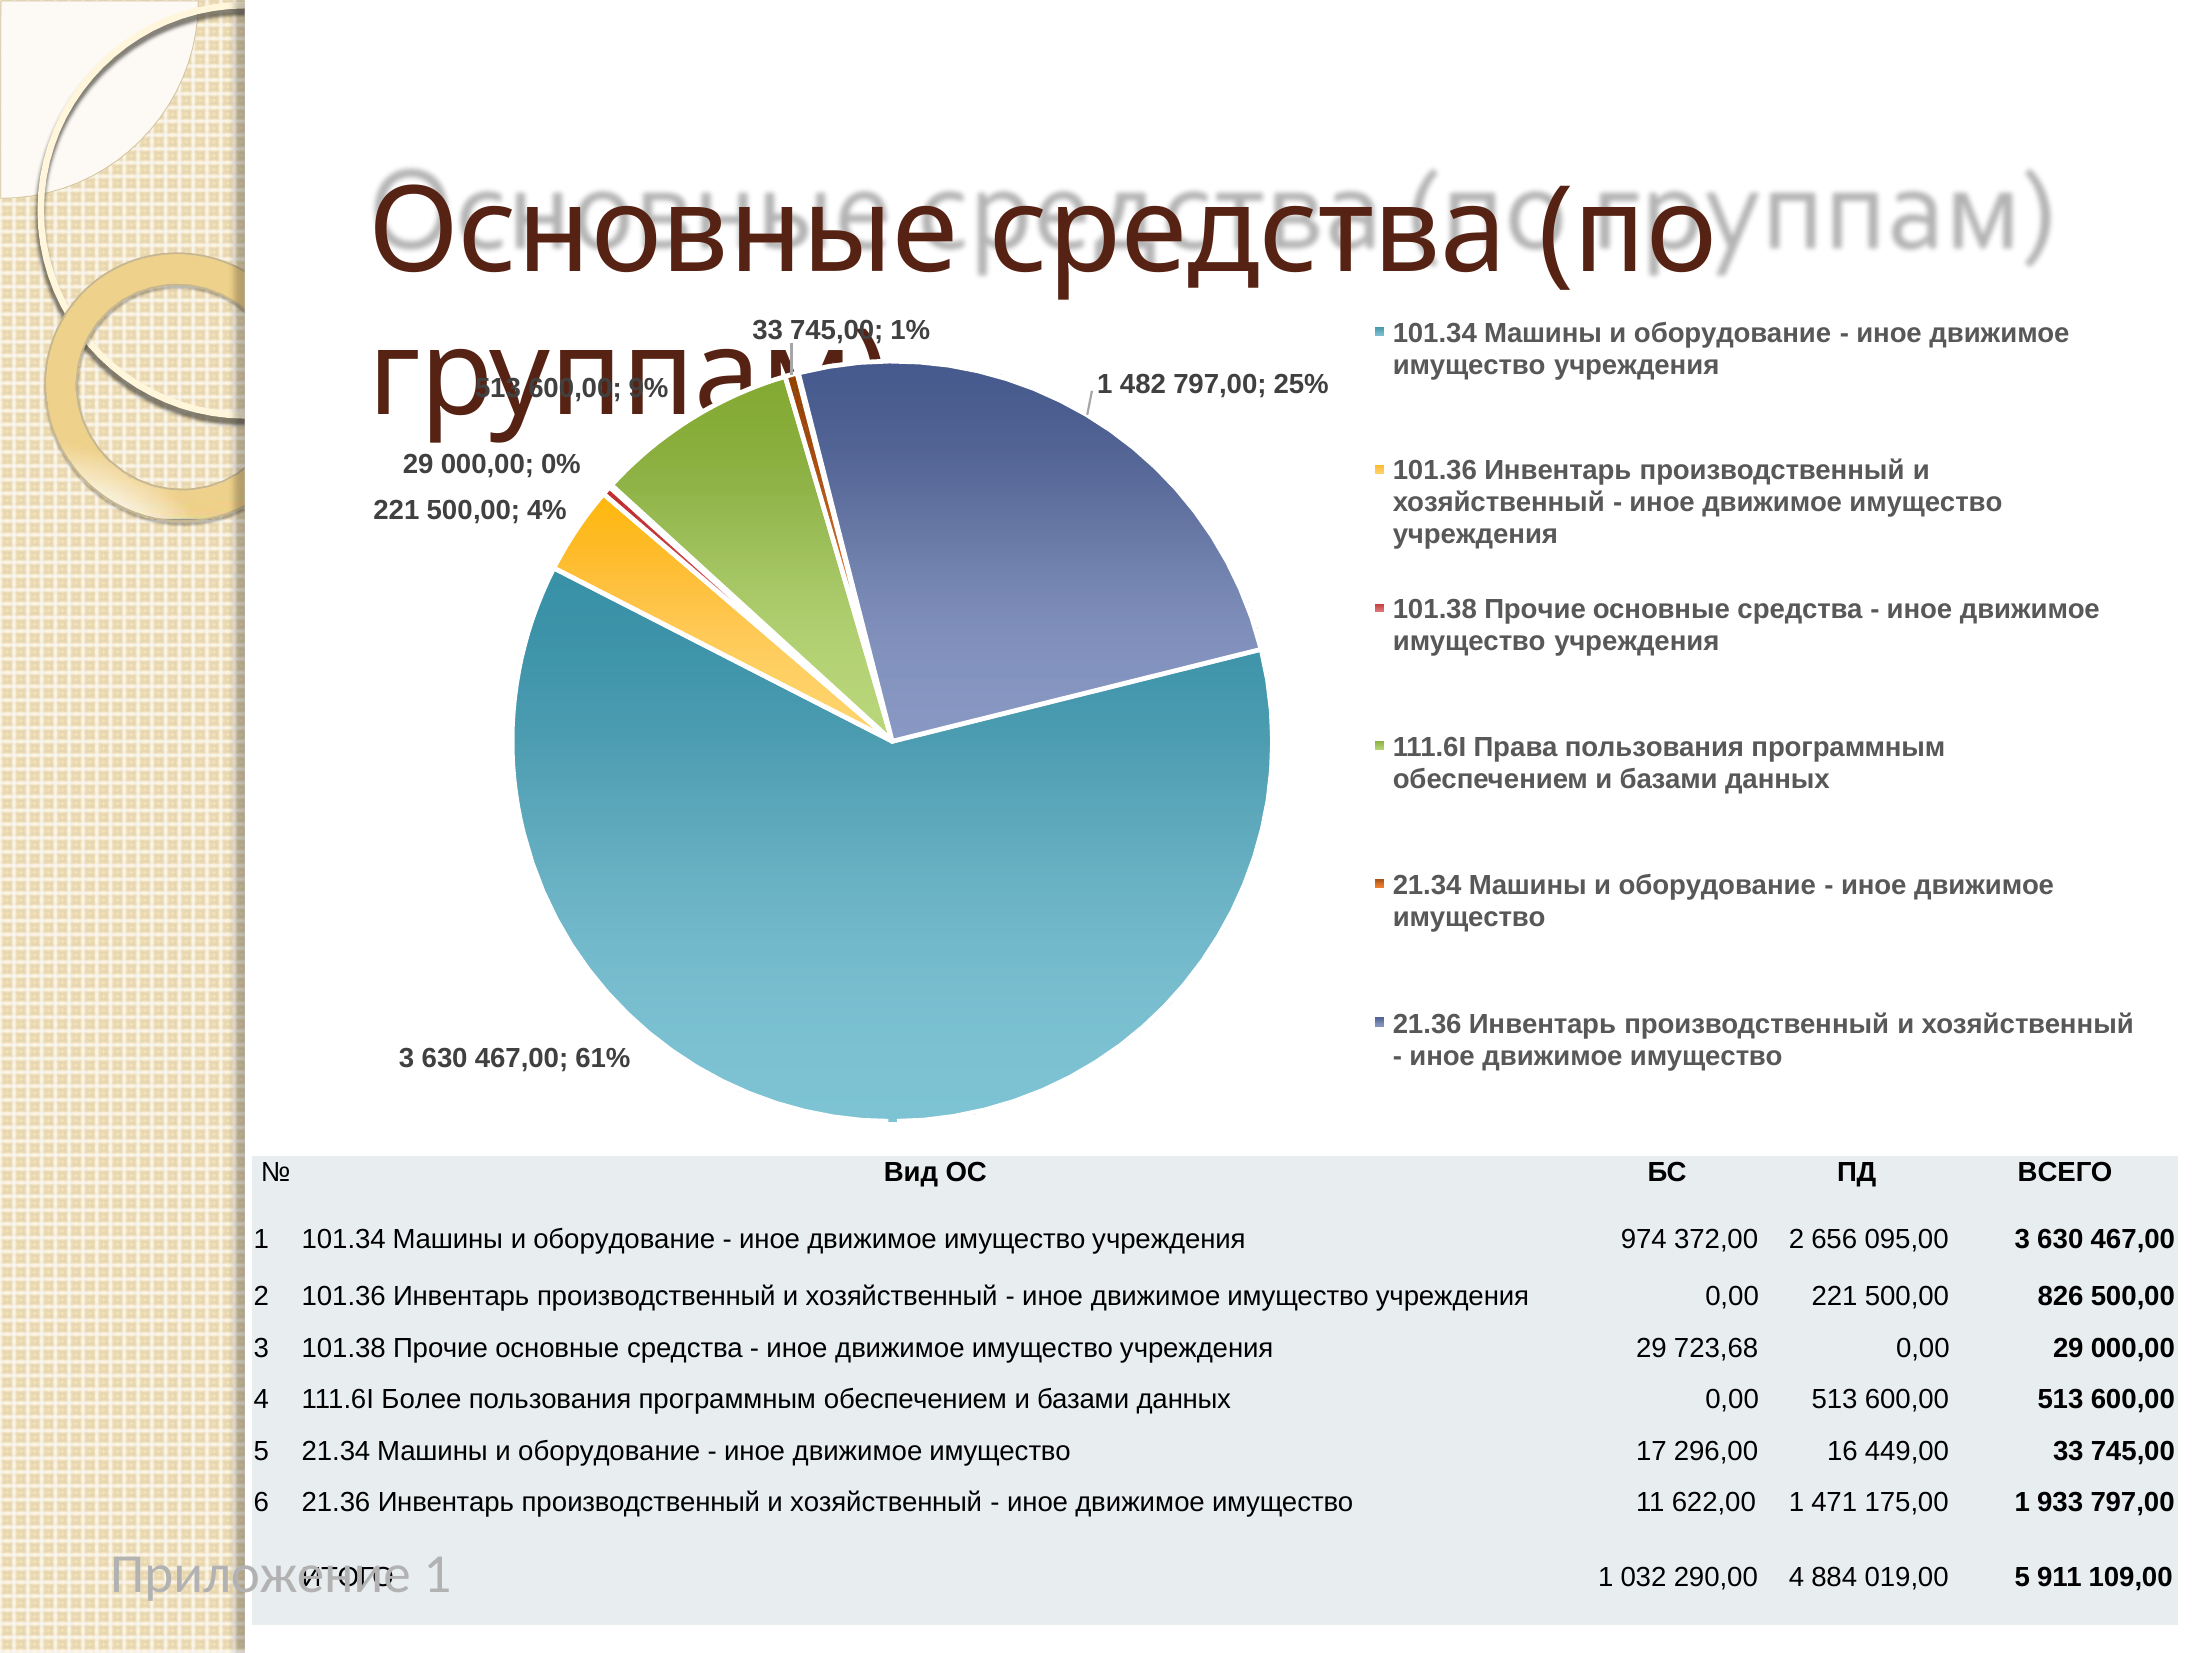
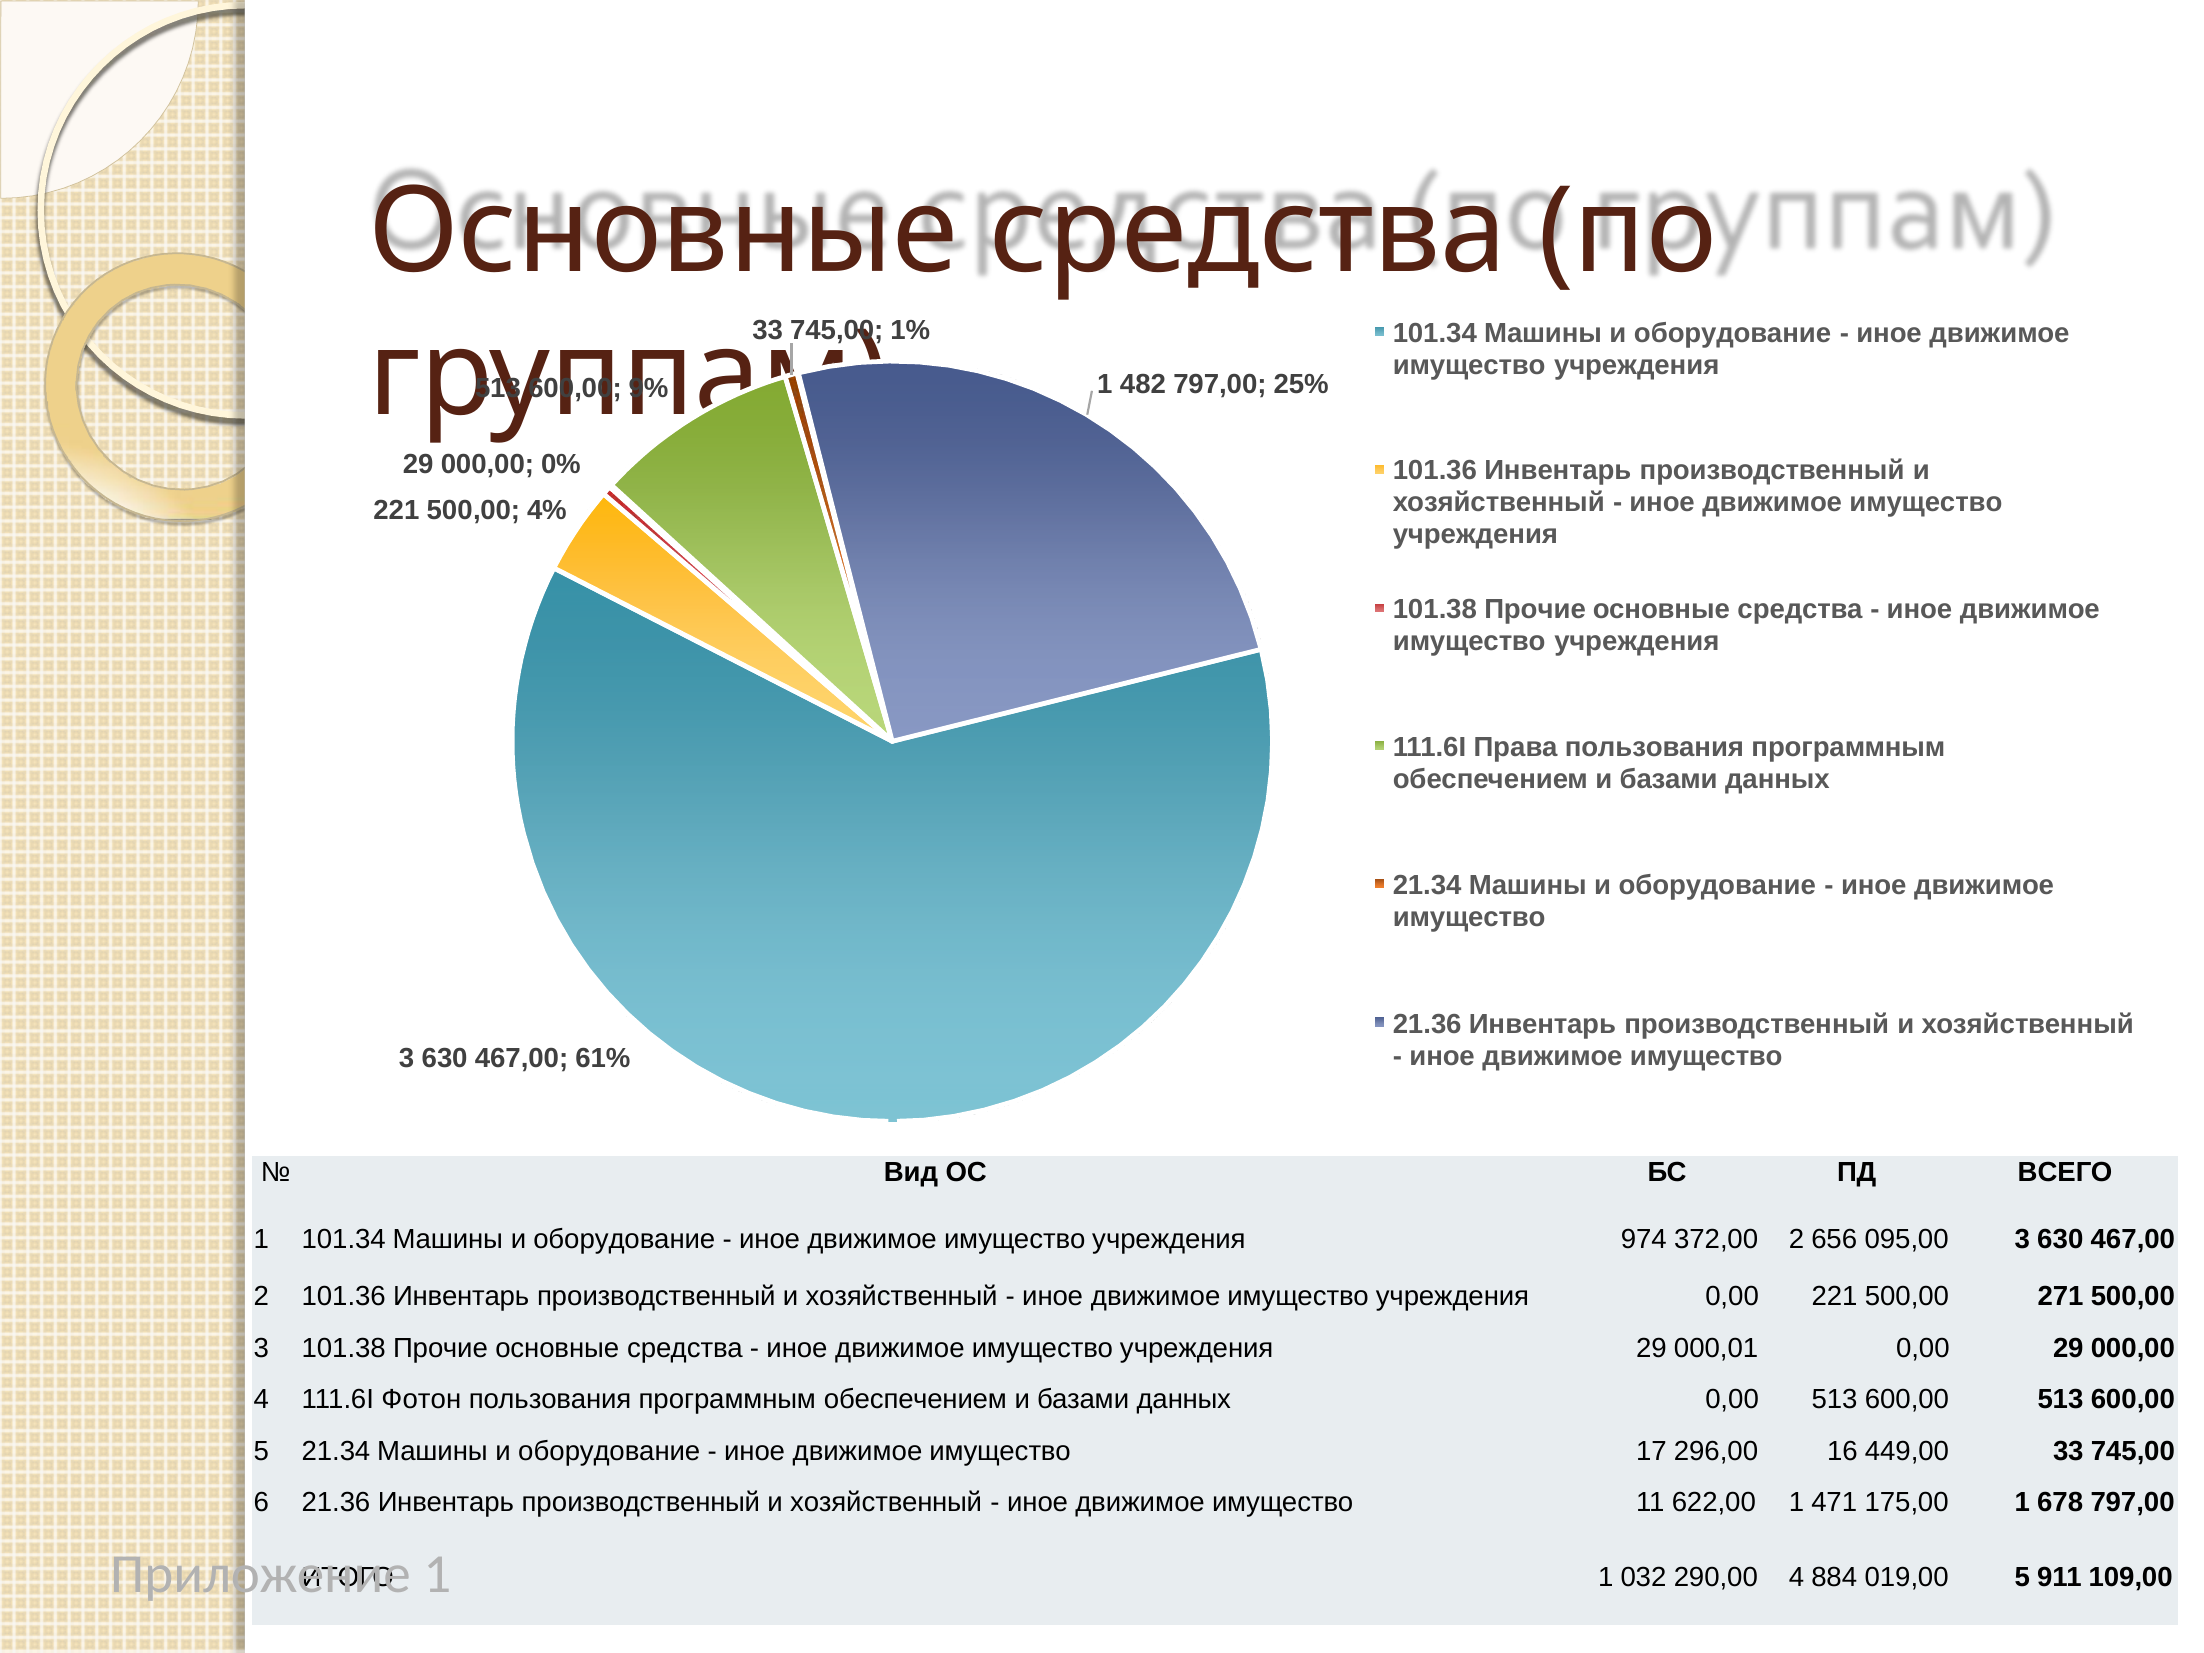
826: 826 -> 271 (2061, 1296)
723,68: 723,68 -> 000,01 (1716, 1348)
Более: Более -> Фотон (421, 1400)
933: 933 -> 678 (2060, 1503)
